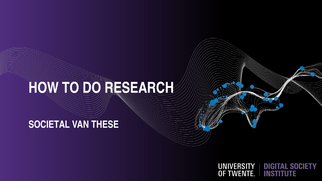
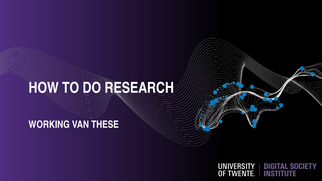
SOCIETAL: SOCIETAL -> WORKING (49, 125)
